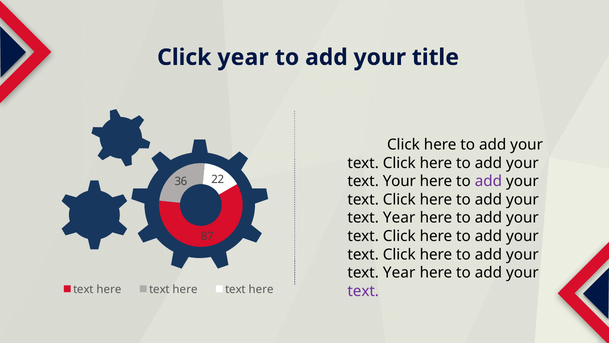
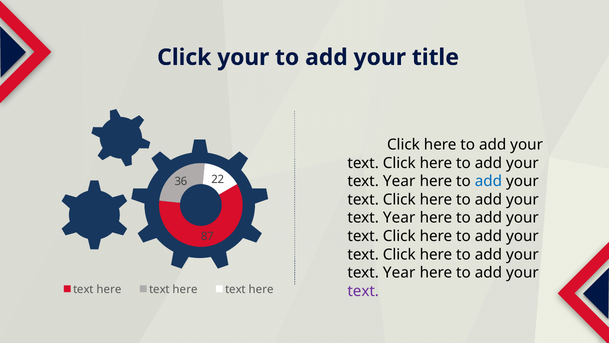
Click year: year -> your (243, 57)
Your: Your -> Year (399, 181)
add colour: purple -> blue (488, 181)
